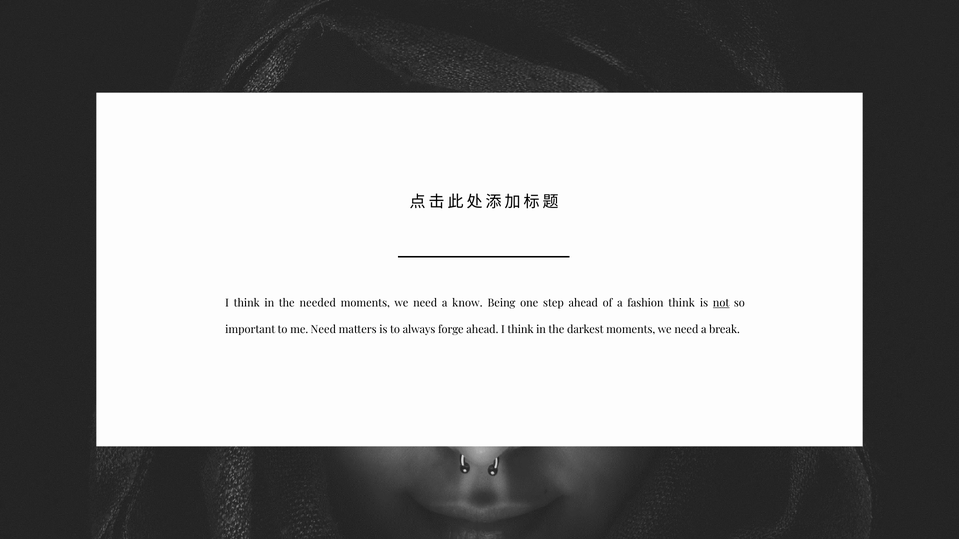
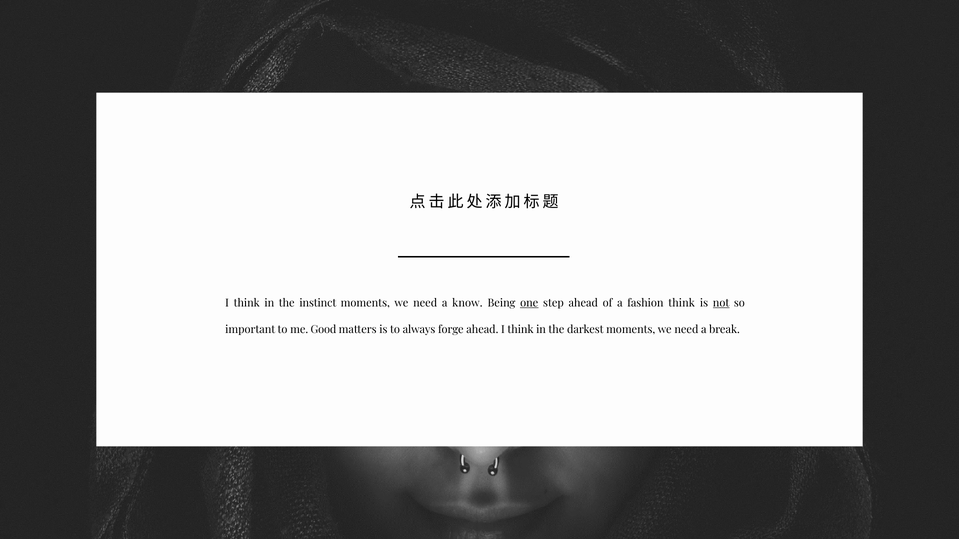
needed: needed -> instinct (318, 303)
one underline: none -> present (529, 303)
me Need: Need -> Good (323, 330)
